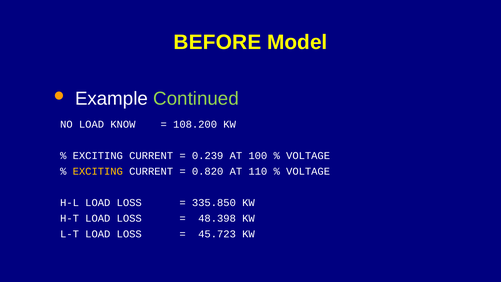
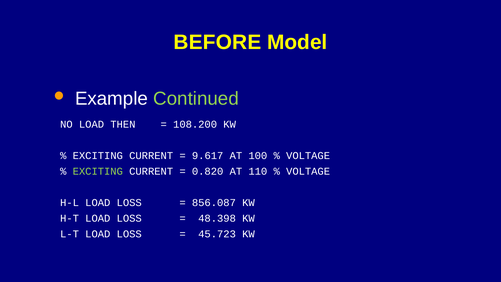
KNOW: KNOW -> THEN (123, 124)
0.239: 0.239 -> 9.617 (208, 156)
EXCITING colour: yellow -> light green (98, 171)
335.850: 335.850 -> 856.087 (214, 203)
